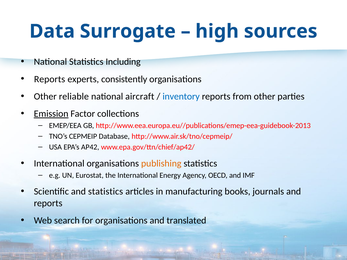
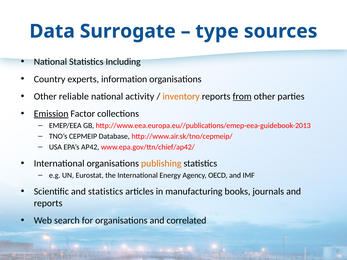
high: high -> type (217, 31)
Reports: Reports -> Country (50, 79)
consistently: consistently -> information (124, 79)
aircraft: aircraft -> activity (140, 97)
inventory colour: blue -> orange (181, 97)
from underline: none -> present (242, 97)
translated: translated -> correlated (186, 221)
